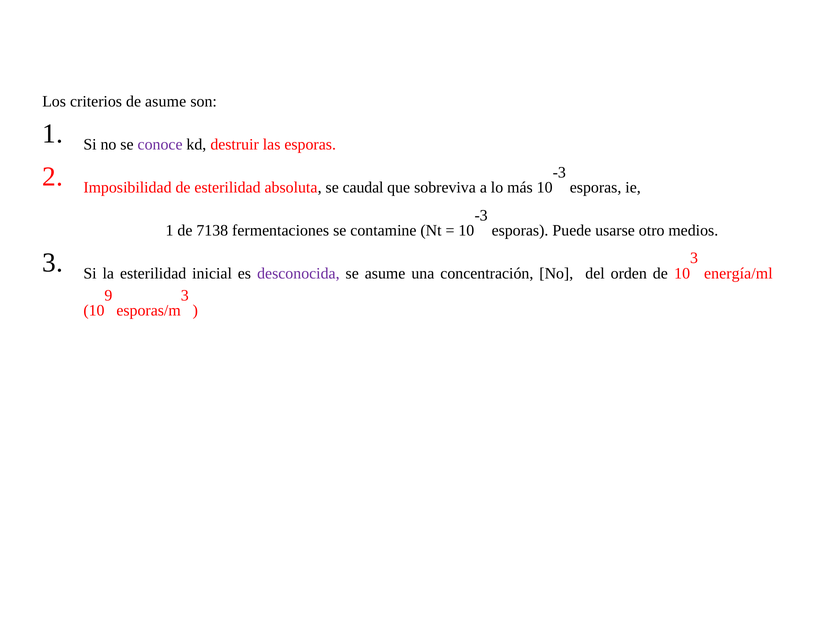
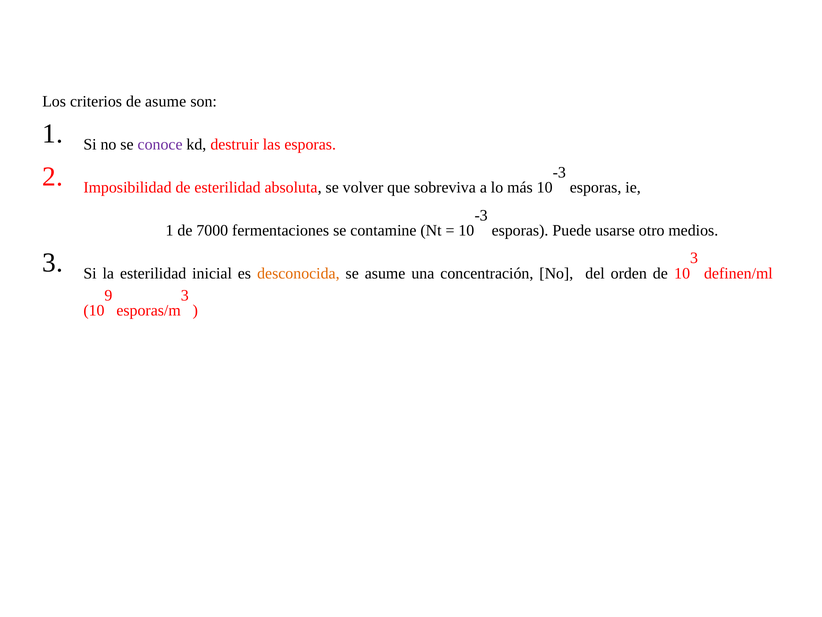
caudal: caudal -> volver (363, 187)
7138: 7138 -> 7000 (212, 230)
desconocida colour: purple -> orange (298, 273)
energía/ml: energía/ml -> definen/ml (738, 273)
